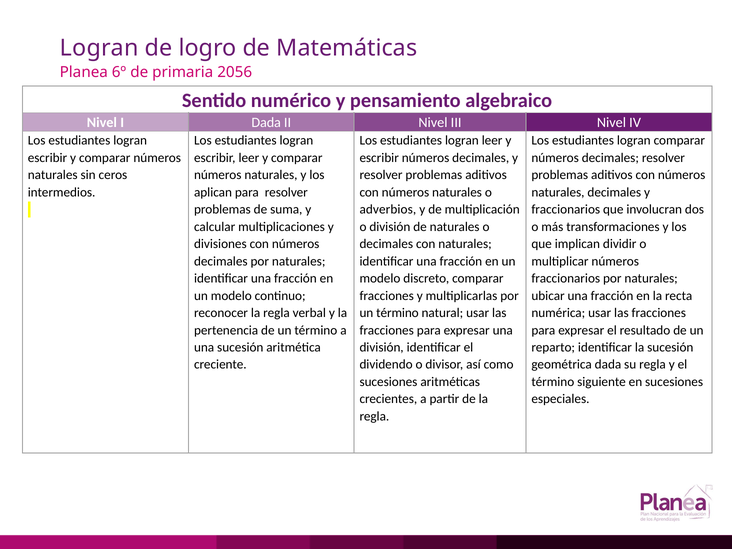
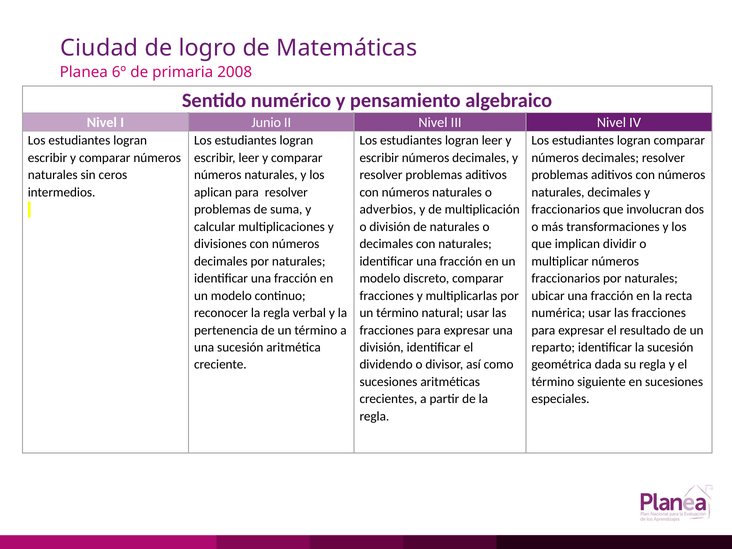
Logran: Logran -> Ciudad (99, 48)
2056: 2056 -> 2008 (235, 72)
I Dada: Dada -> Junio (266, 123)
